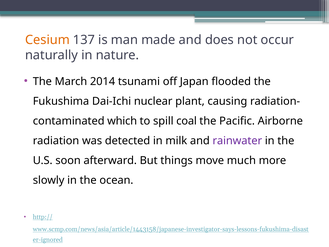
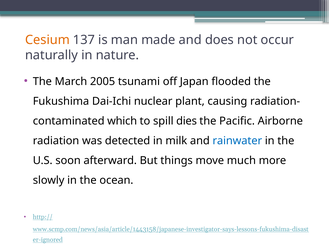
2014: 2014 -> 2005 (103, 81)
coal: coal -> dies (187, 121)
rainwater colour: purple -> blue (237, 141)
